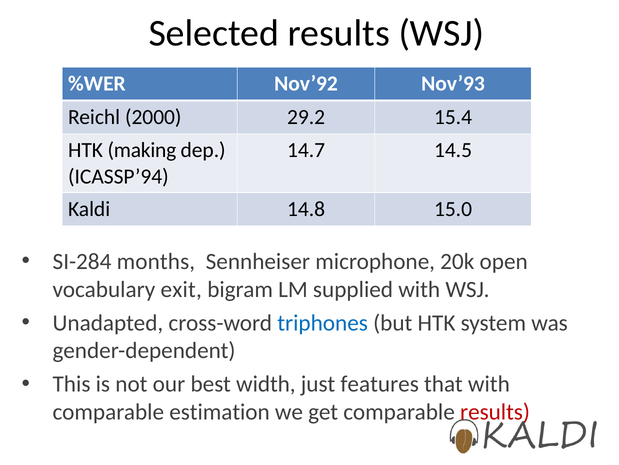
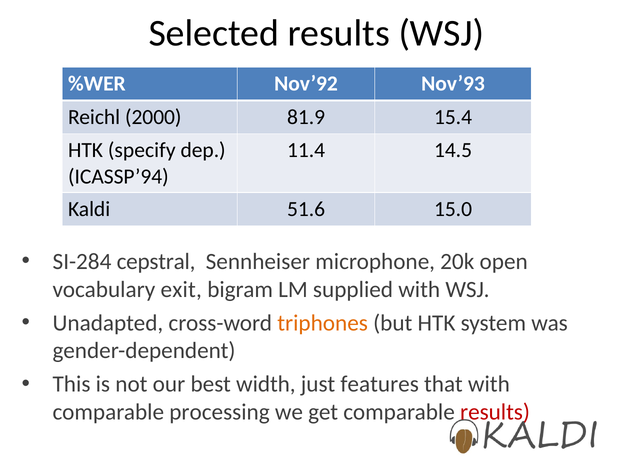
29.2: 29.2 -> 81.9 (306, 117)
making: making -> specify (142, 150)
14.7: 14.7 -> 11.4 (306, 150)
14.8: 14.8 -> 51.6 (306, 209)
months: months -> cepstral (156, 261)
triphones colour: blue -> orange (323, 322)
estimation: estimation -> processing (220, 412)
